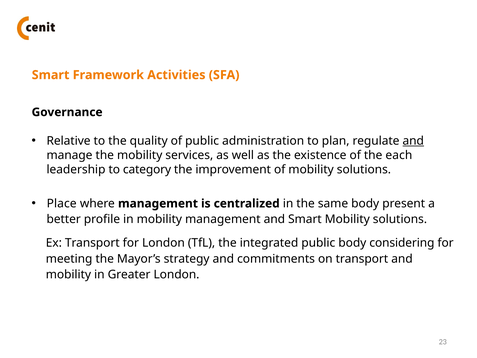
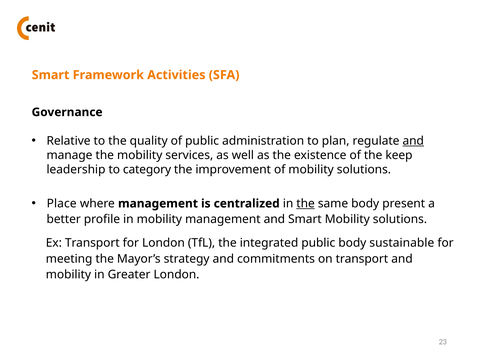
each: each -> keep (399, 155)
the underline: none -> present (306, 203)
considering: considering -> sustainable (402, 243)
